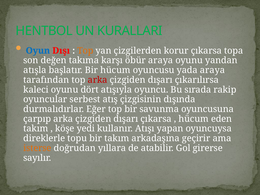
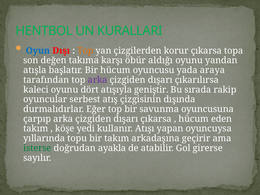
öbür araya: araya -> aldığı (161, 60)
arka colour: red -> purple (98, 80)
oyuncu: oyuncu -> geniştir (151, 90)
direklerle: direklerle -> yıllarında (44, 138)
isterse colour: orange -> green (37, 148)
yıllara: yıllara -> ayakla (112, 148)
